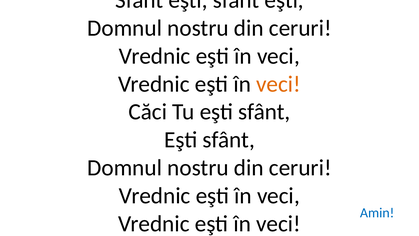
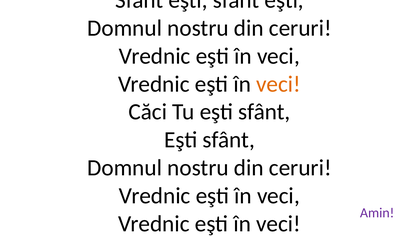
Amin colour: blue -> purple (377, 213)
